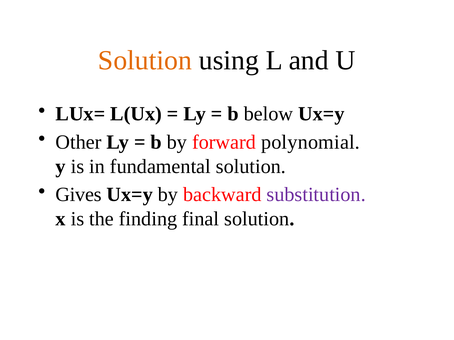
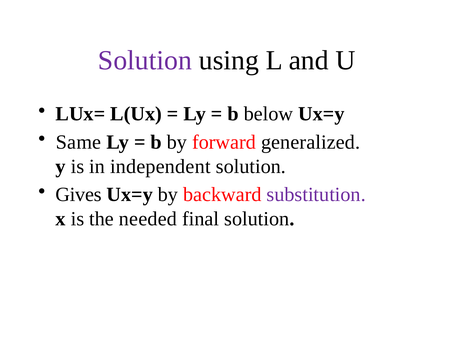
Solution colour: orange -> purple (145, 61)
Other: Other -> Same (78, 142)
polynomial: polynomial -> generalized (311, 142)
fundamental: fundamental -> independent (160, 167)
finding: finding -> needed (148, 219)
